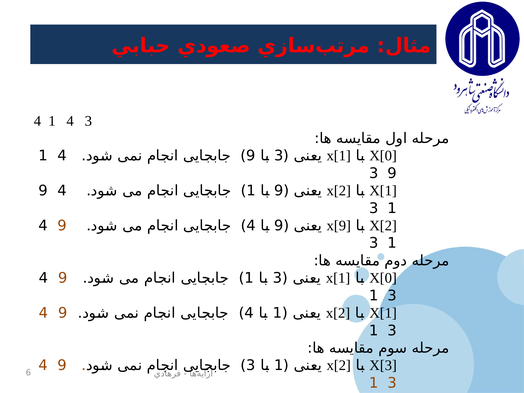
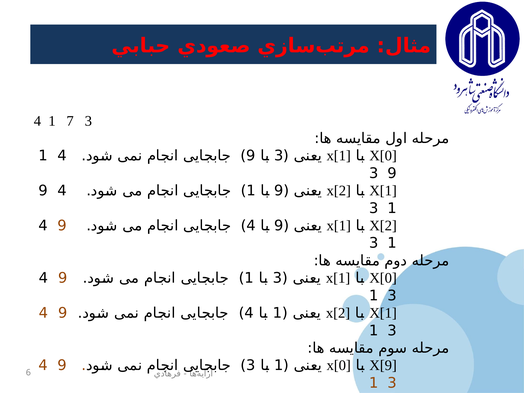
1 4: 4 -> 7 (70, 121)
x[9: x[9 -> x[1 (339, 226)
x[2: x[2 -> x[0 (339, 366)
X[3: X[3 -> X[9 (383, 366)
